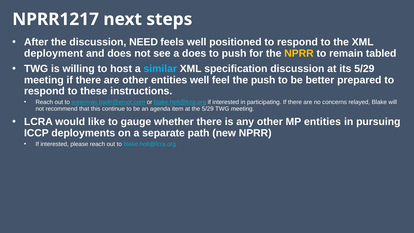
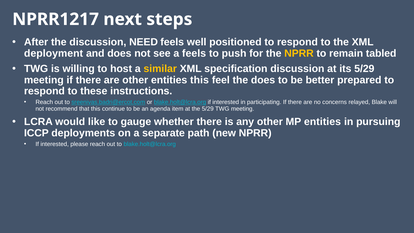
a does: does -> feels (194, 53)
similar colour: light blue -> yellow (160, 69)
entities well: well -> this (200, 80)
the push: push -> does (263, 80)
